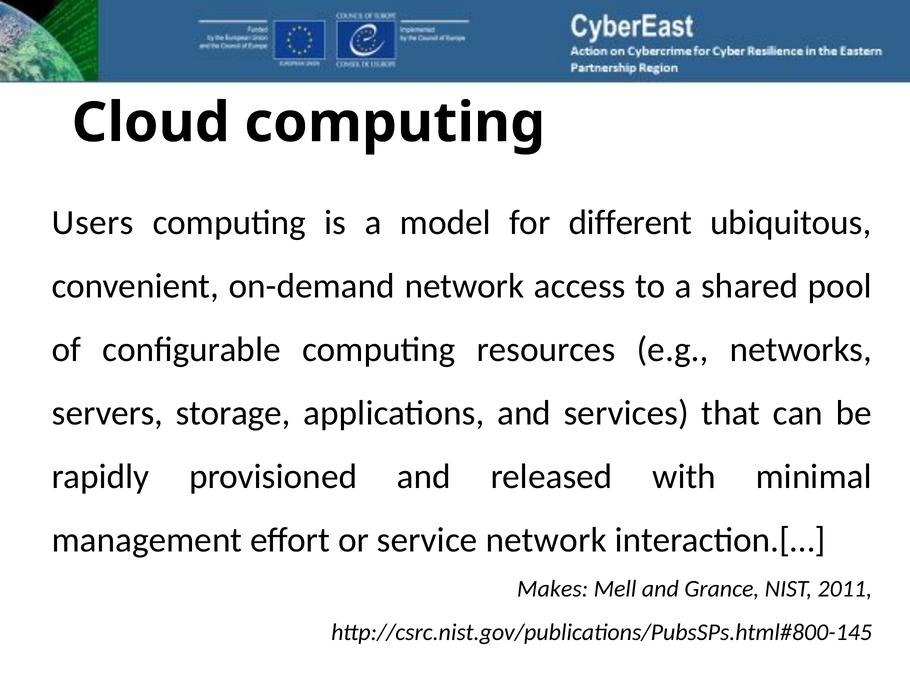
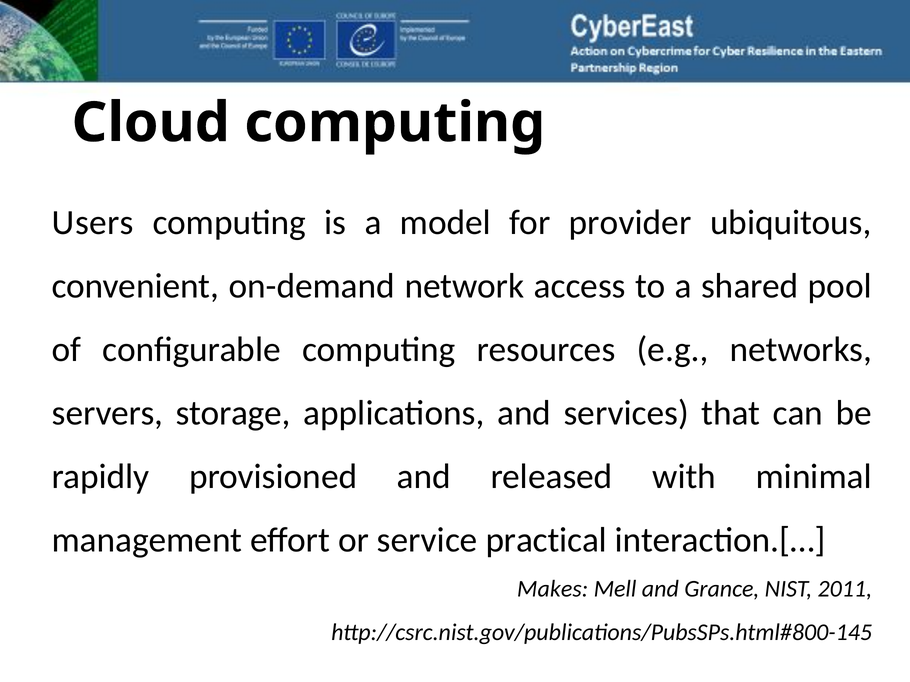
different: different -> provider (630, 223)
service network: network -> practical (546, 540)
